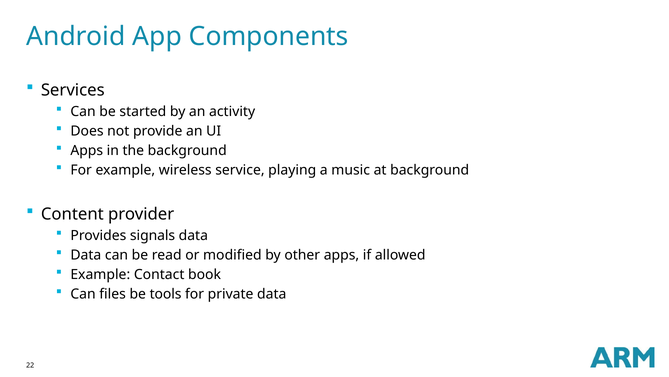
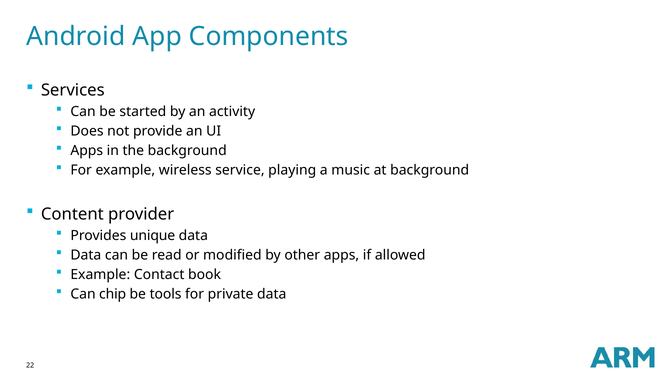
signals: signals -> unique (153, 235)
files: files -> chip (113, 294)
